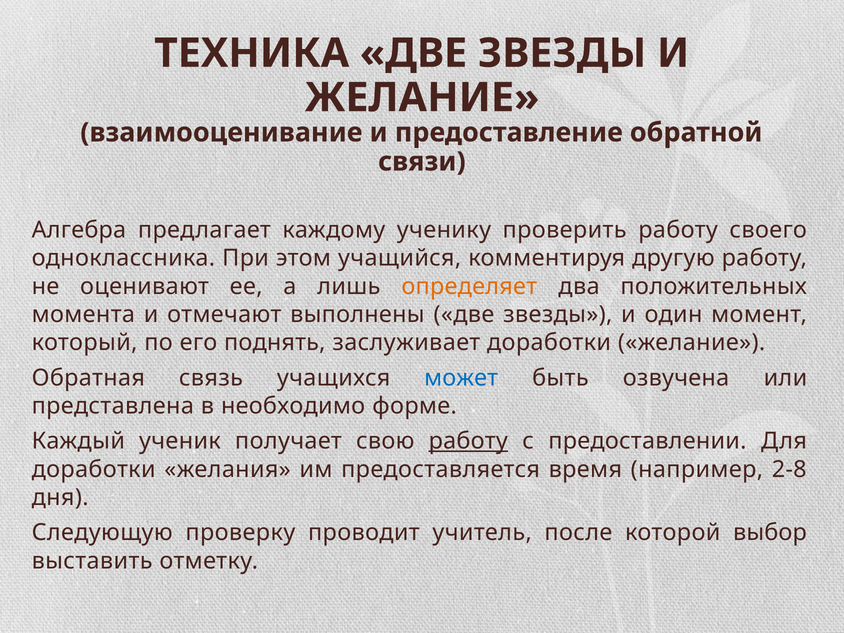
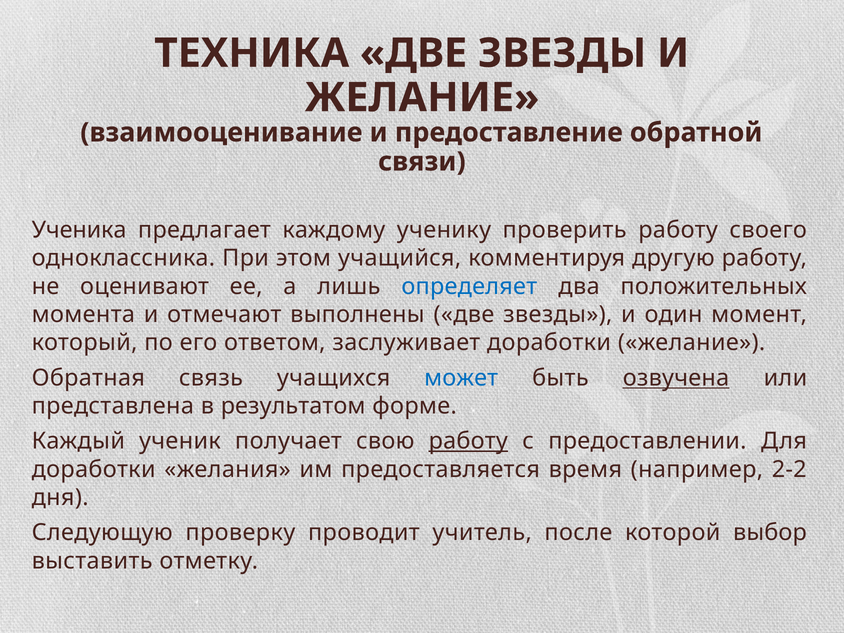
Алгебра: Алгебра -> Ученика (79, 230)
определяет colour: orange -> blue (469, 286)
поднять: поднять -> ответом (275, 343)
озвучена underline: none -> present (676, 378)
необходимо: необходимо -> результатом (293, 406)
2-8: 2-8 -> 2-2 (789, 469)
